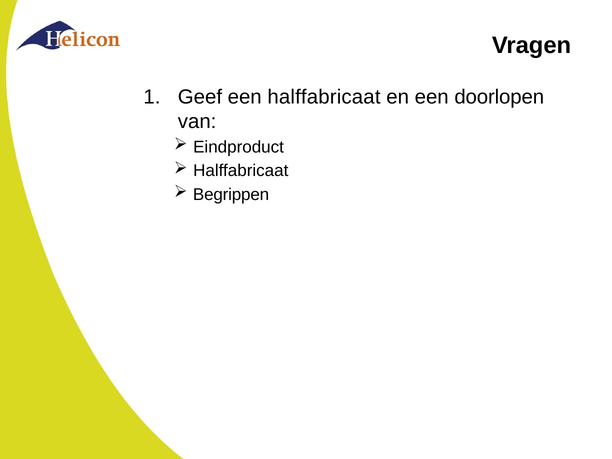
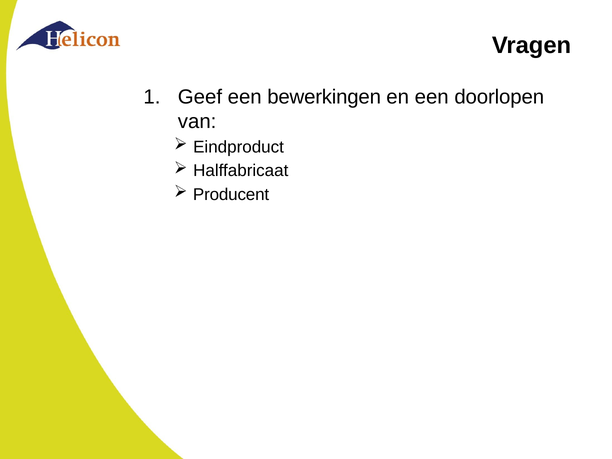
een halffabricaat: halffabricaat -> bewerkingen (324, 97)
Begrippen: Begrippen -> Producent (231, 195)
